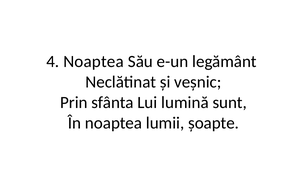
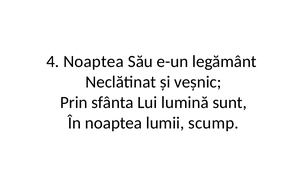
șoapte: șoapte -> scump (214, 123)
